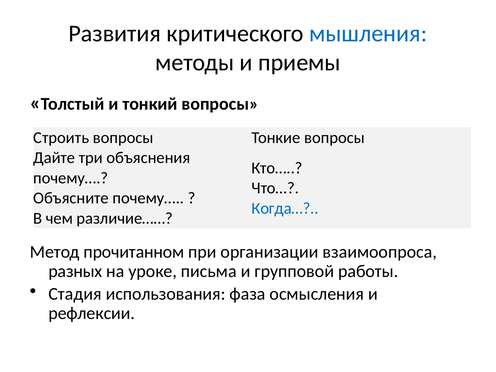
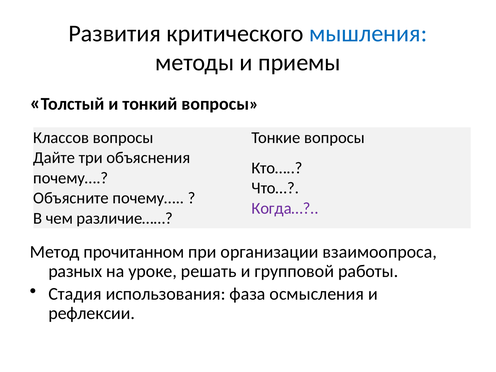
Строить: Строить -> Классов (61, 138)
Когда… colour: blue -> purple (285, 208)
письма: письма -> решать (209, 271)
